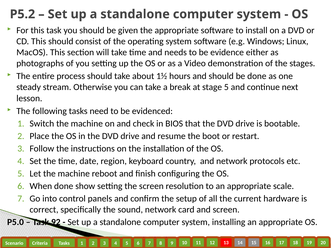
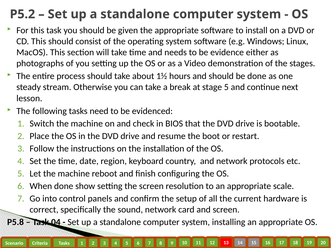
P5.0: P5.0 -> P5.8 (15, 222)
92: 92 -> 04 (56, 222)
